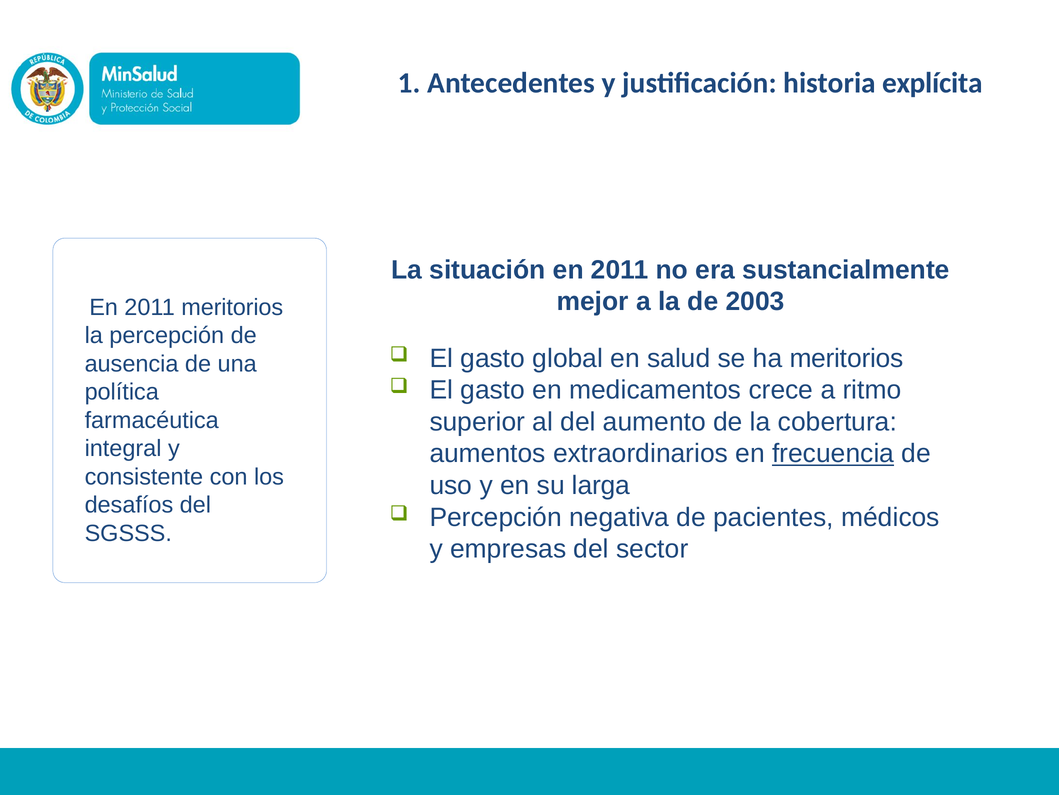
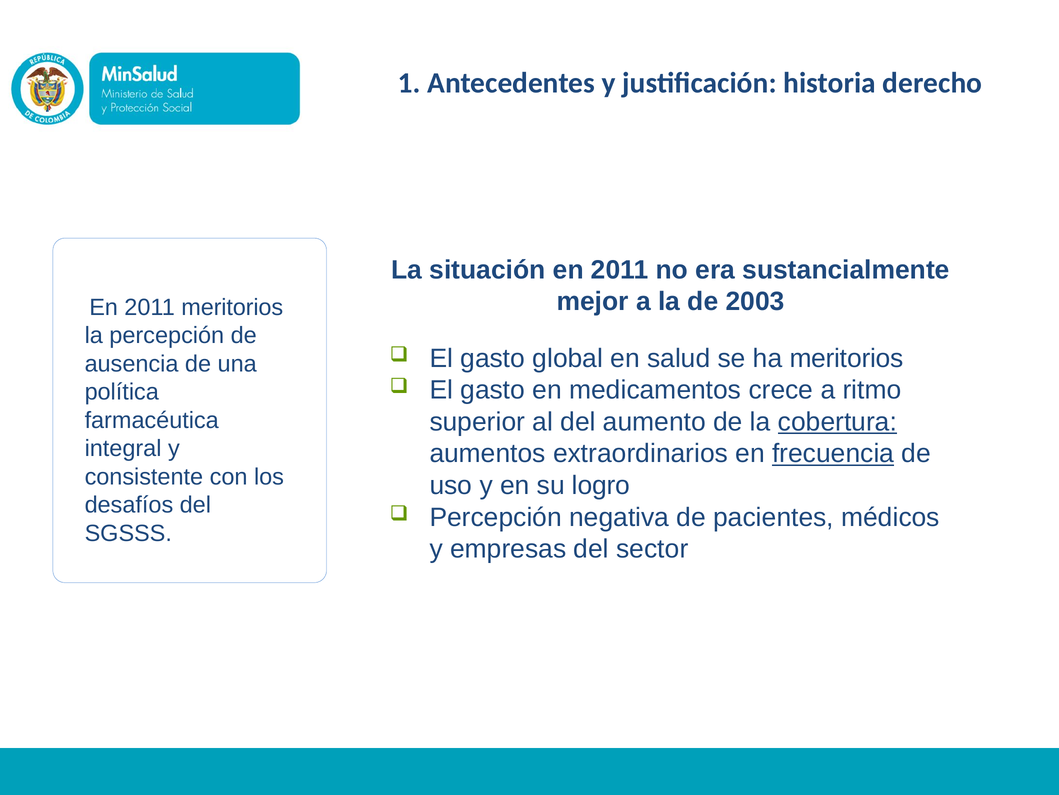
explícita: explícita -> derecho (932, 83)
cobertura underline: none -> present (837, 421)
larga: larga -> logro (601, 485)
